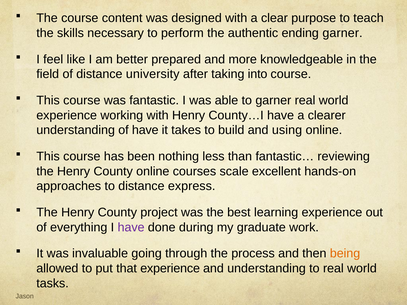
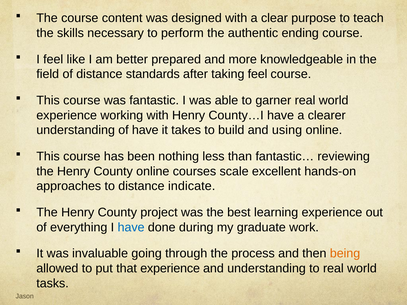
ending garner: garner -> course (343, 33)
university: university -> standards (153, 74)
taking into: into -> feel (258, 74)
express: express -> indicate (192, 186)
have colour: purple -> blue (131, 227)
